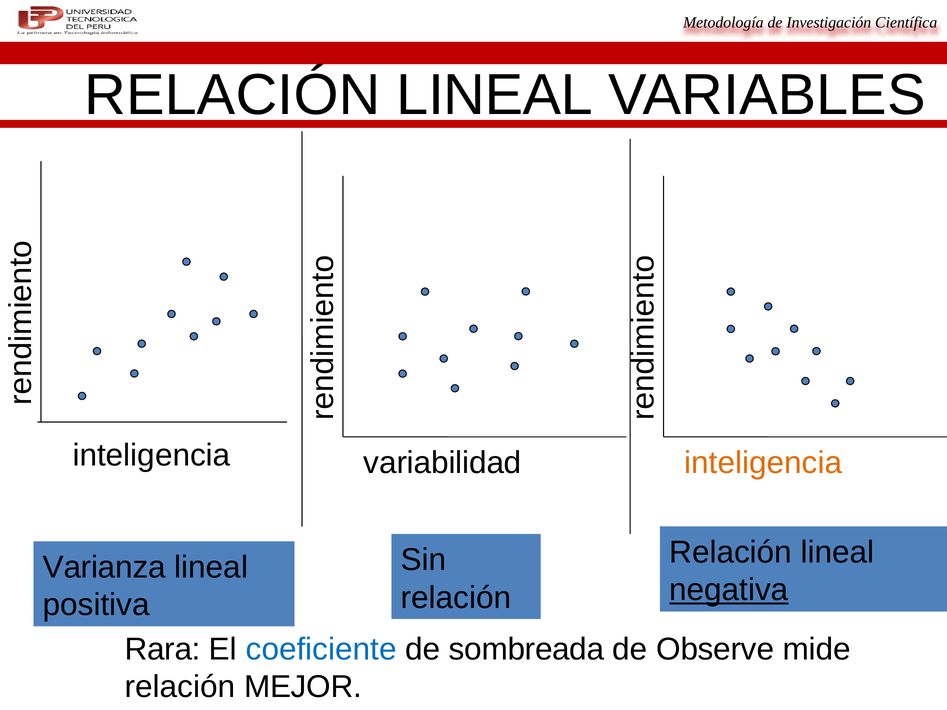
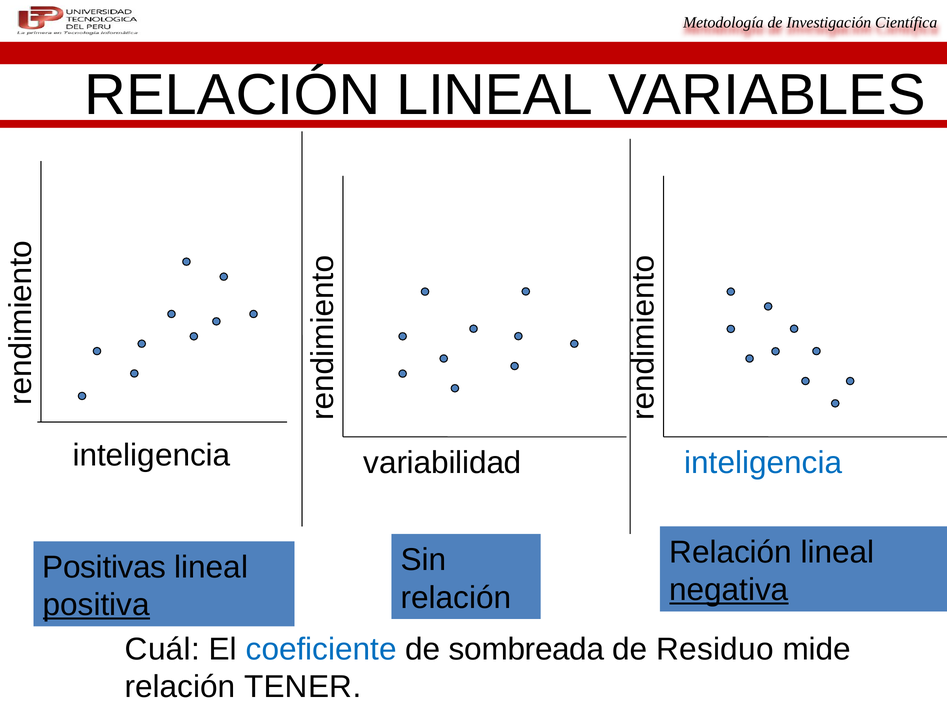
inteligencia colour: orange -> blue (763, 463)
Varianza: Varianza -> Positivas (104, 567)
positiva underline: none -> present (96, 605)
Rara: Rara -> Cuál (162, 649)
Observe: Observe -> Residuo (715, 649)
MEJOR: MEJOR -> TENER (303, 687)
